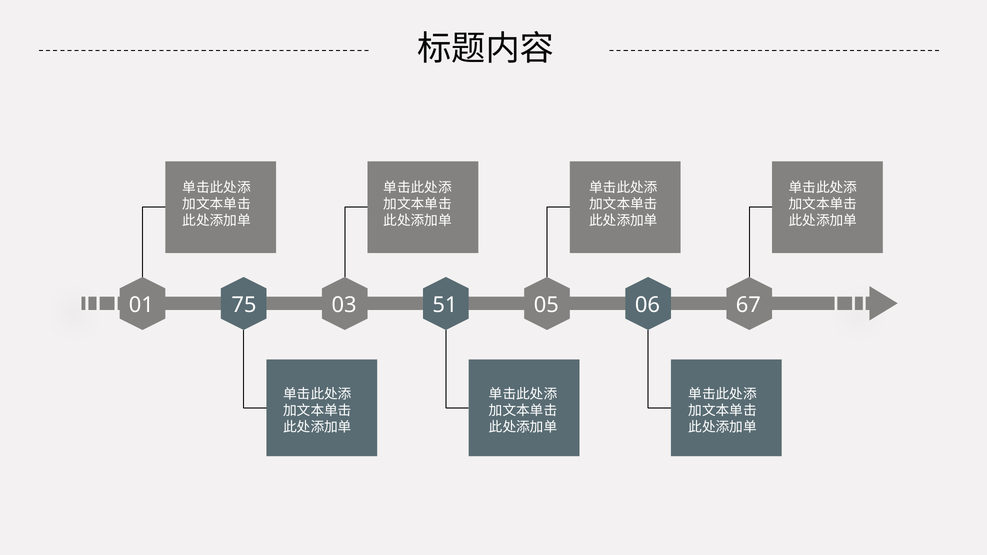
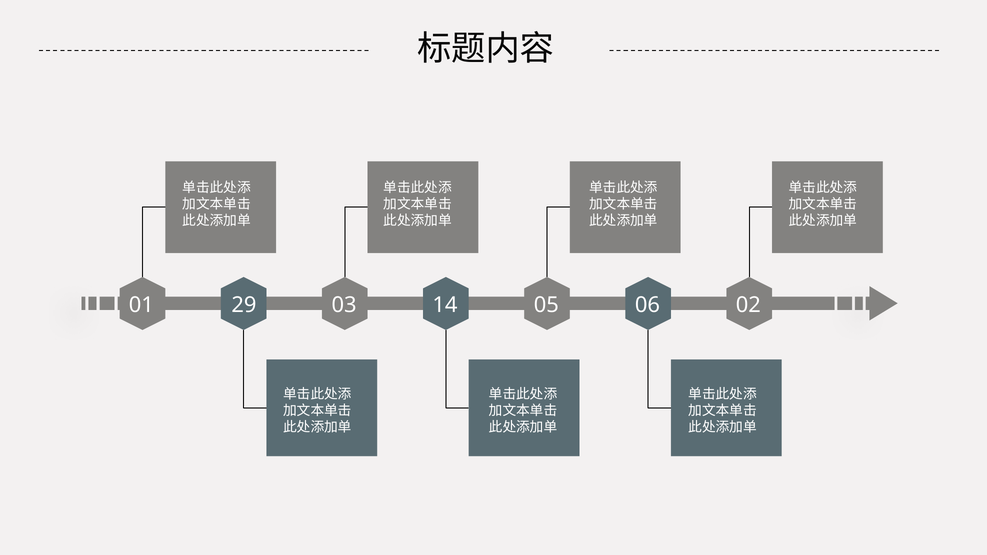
75: 75 -> 29 (244, 305)
51: 51 -> 14 (445, 305)
67: 67 -> 02 (748, 305)
